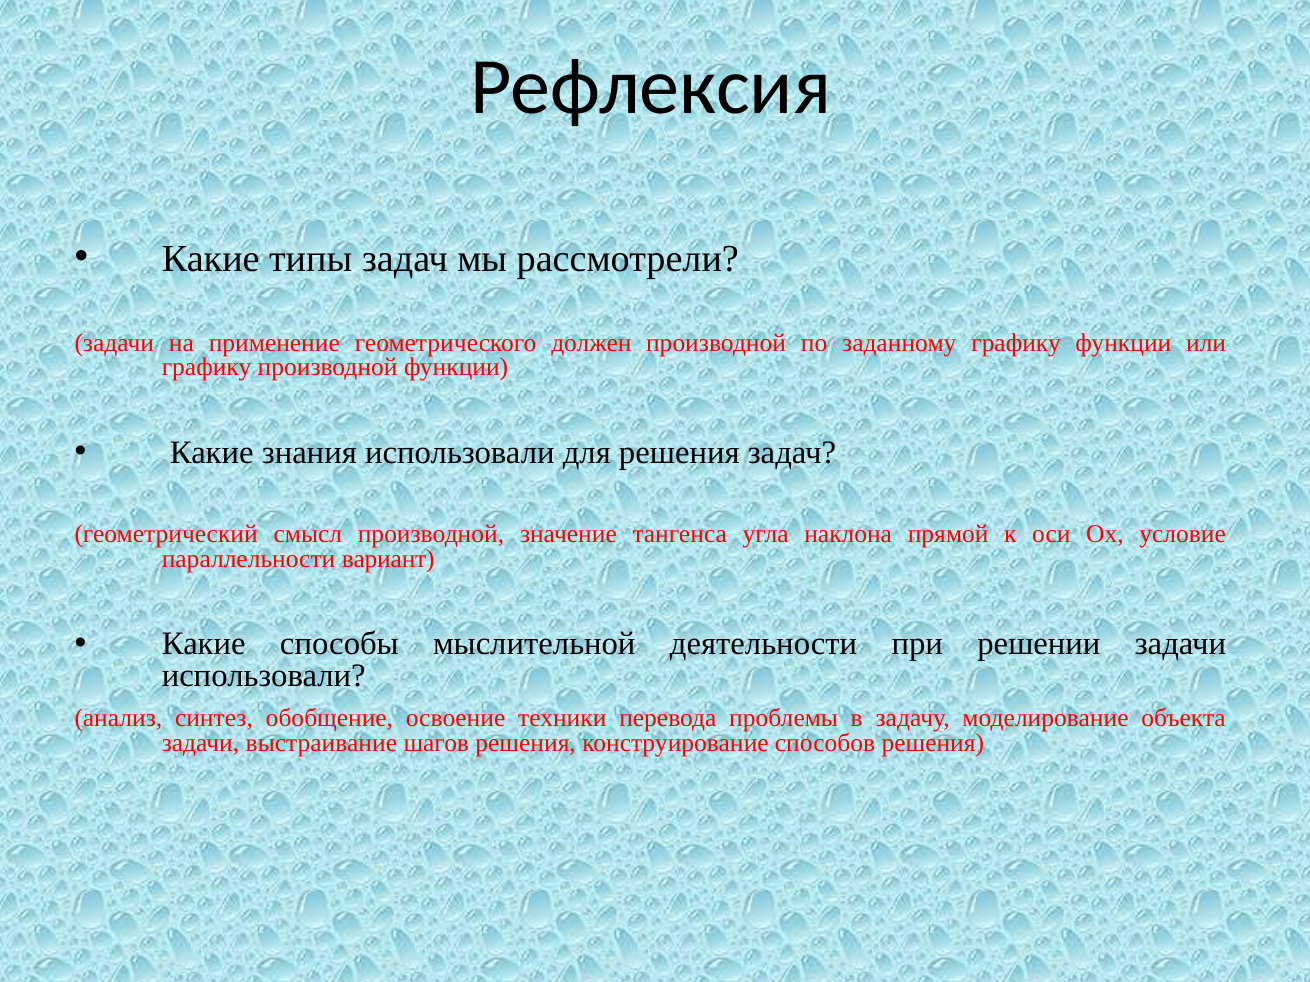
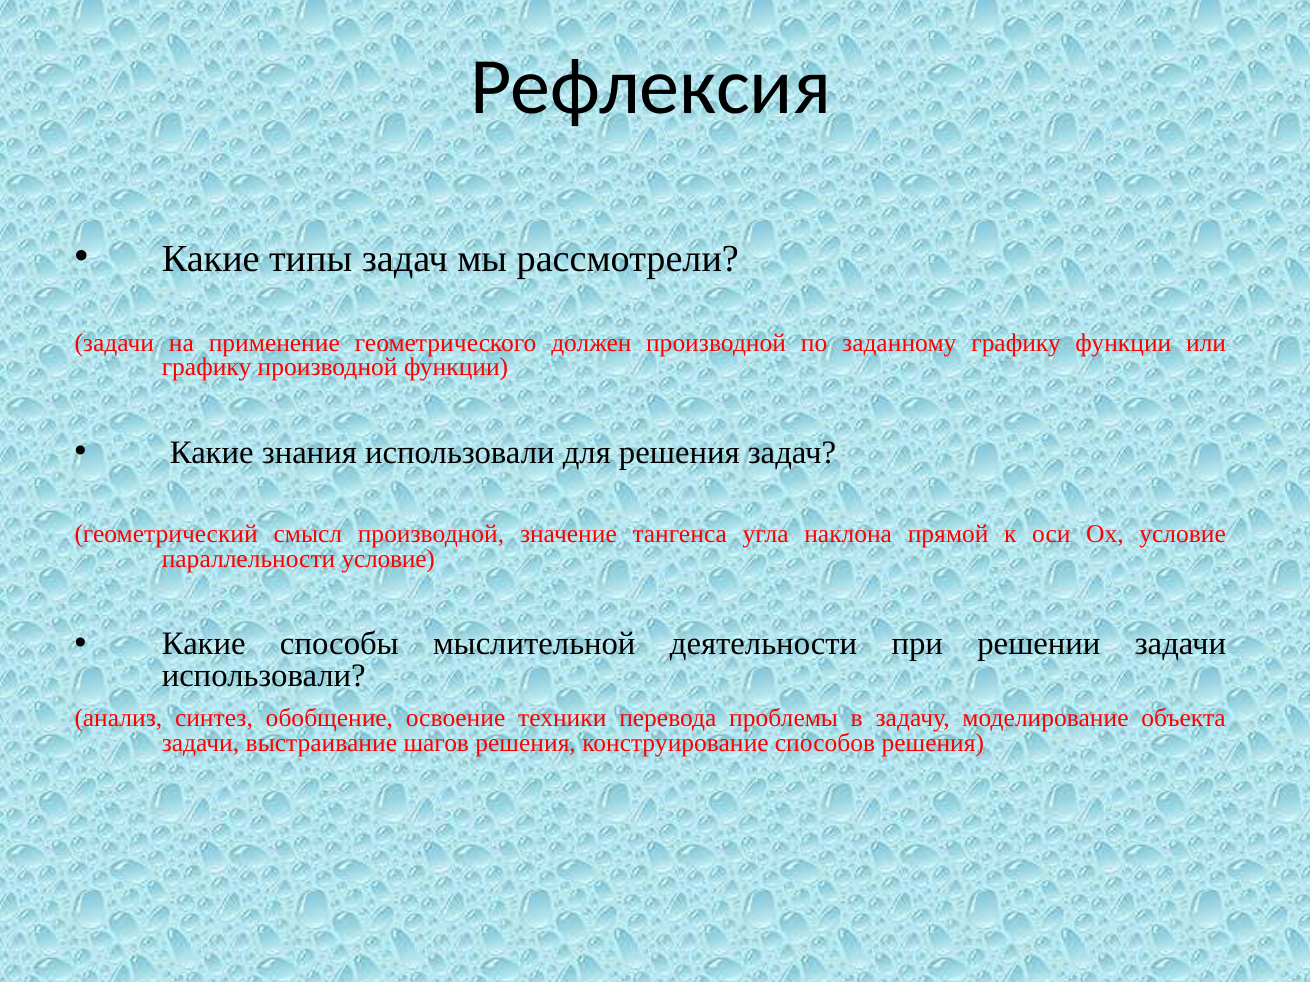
параллельности вариант: вариант -> условие (388, 559)
